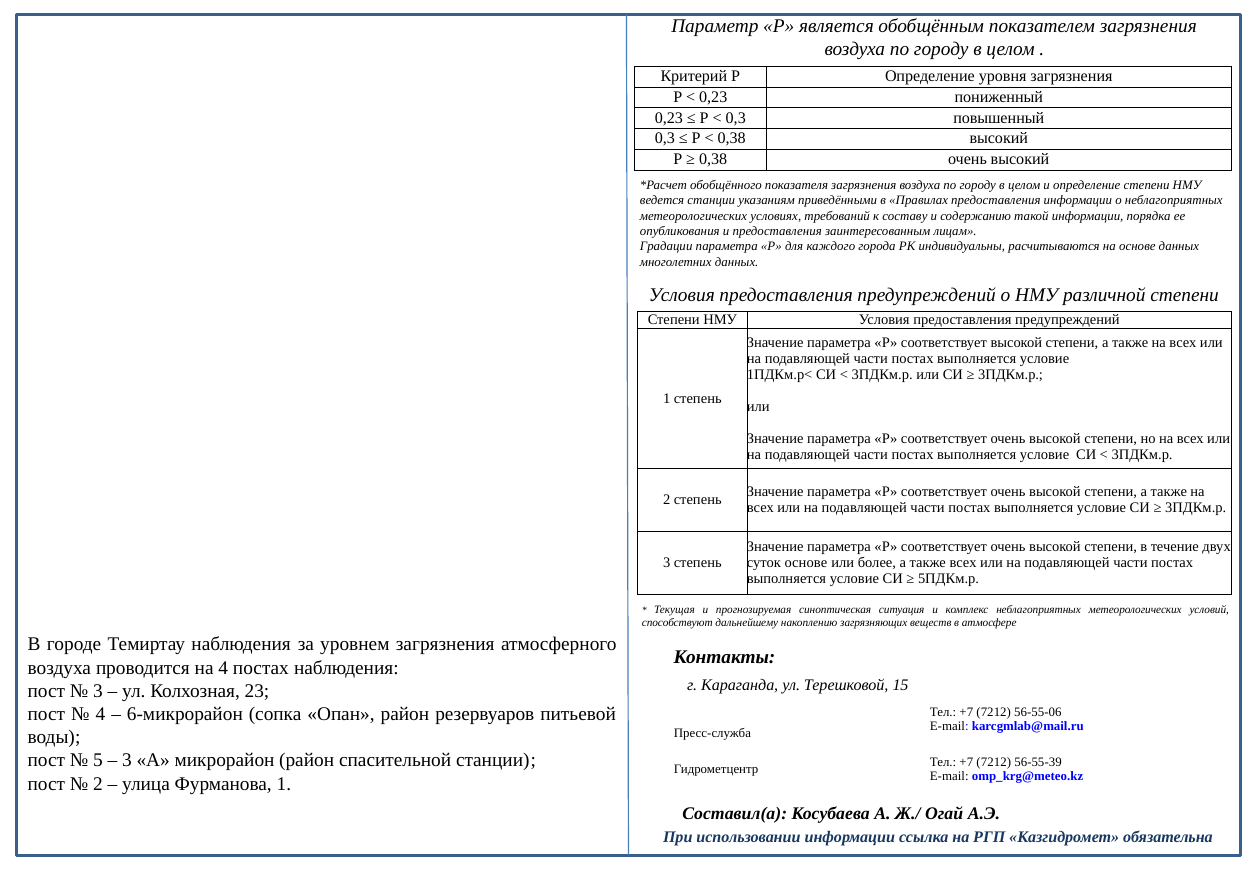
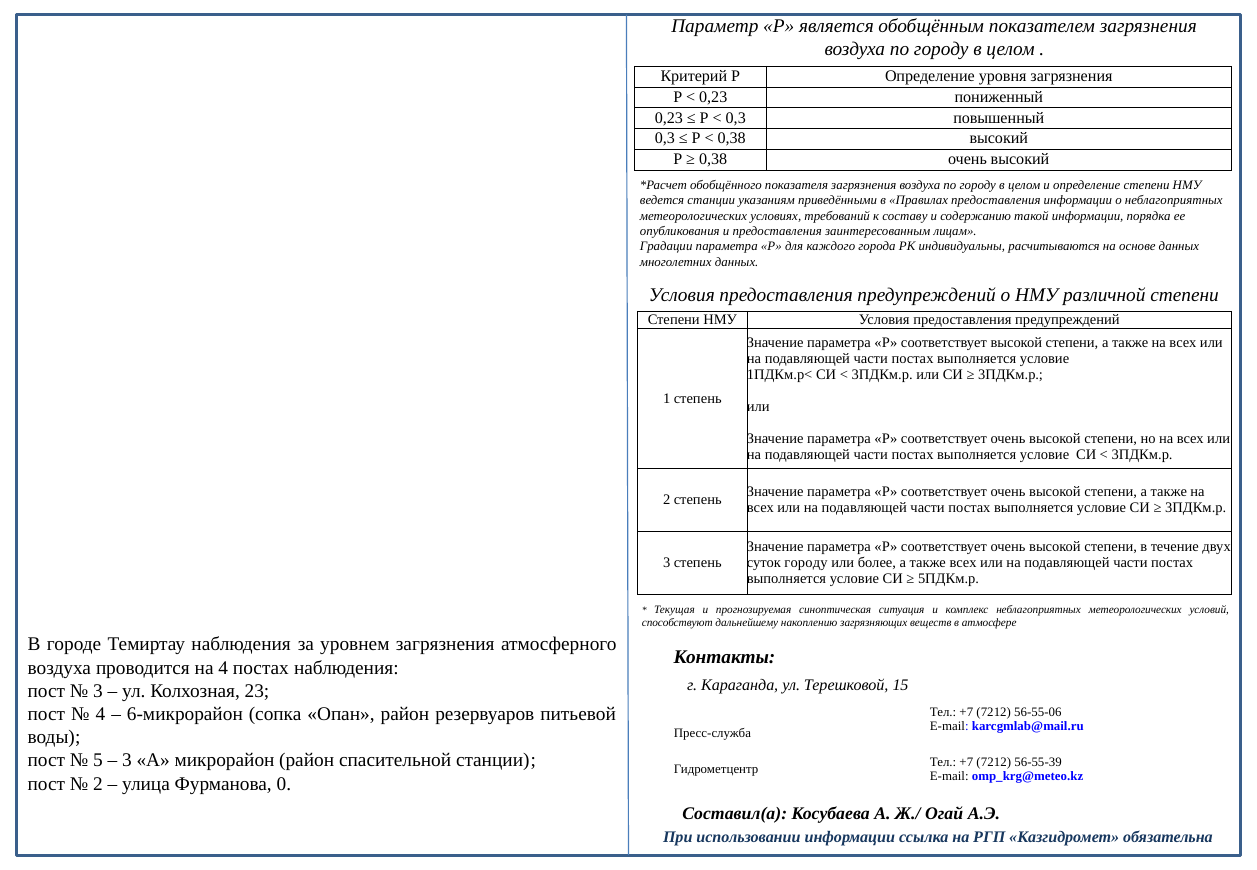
суток основе: основе -> городу (806, 563)
Фурманова 1: 1 -> 0 (284, 784)
